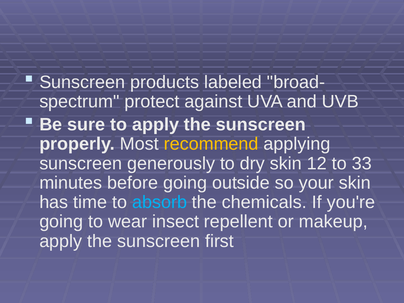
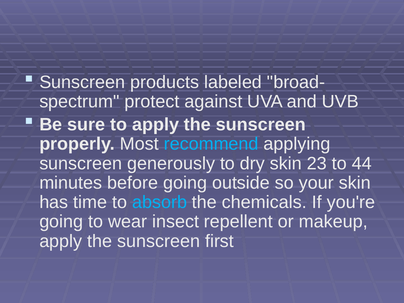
recommend colour: yellow -> light blue (211, 144)
12: 12 -> 23 (317, 163)
33: 33 -> 44 (362, 163)
